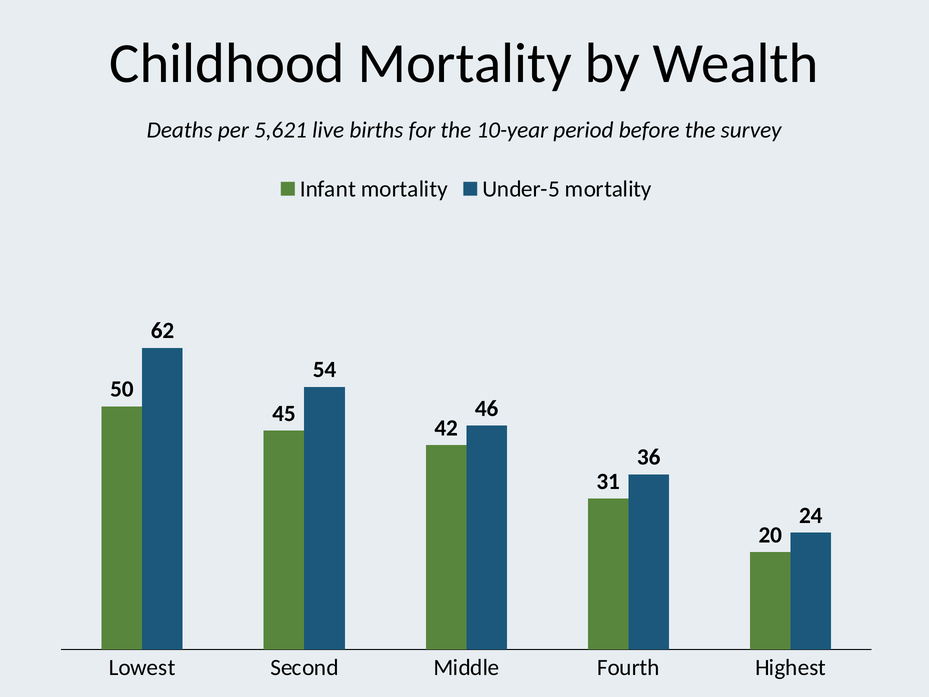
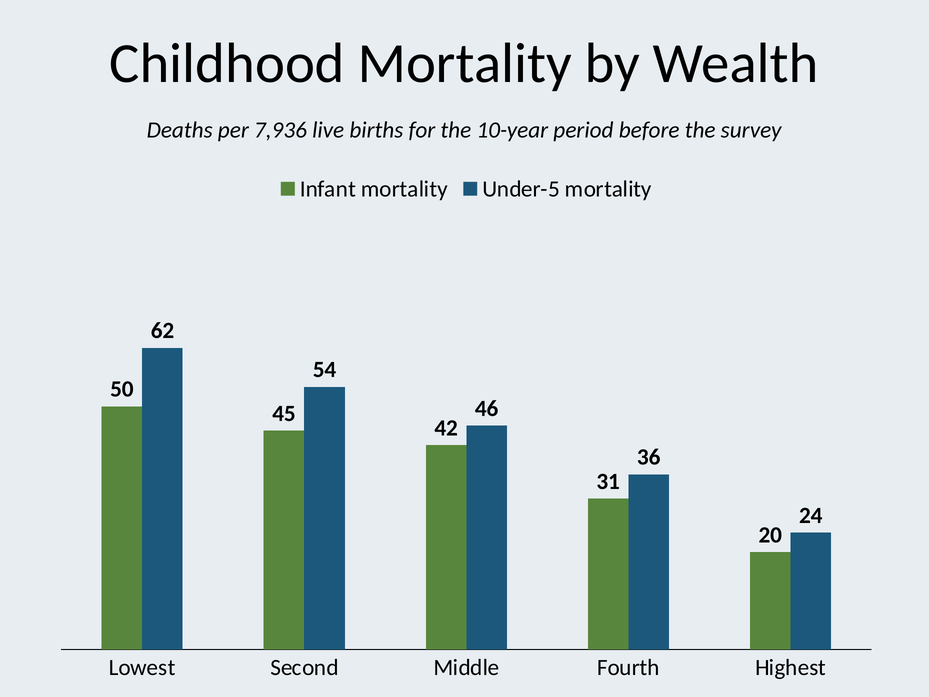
5,621: 5,621 -> 7,936 (280, 130)
